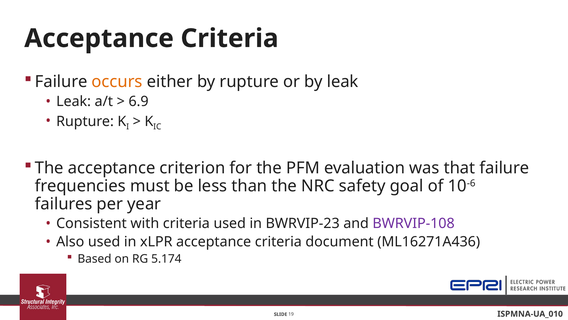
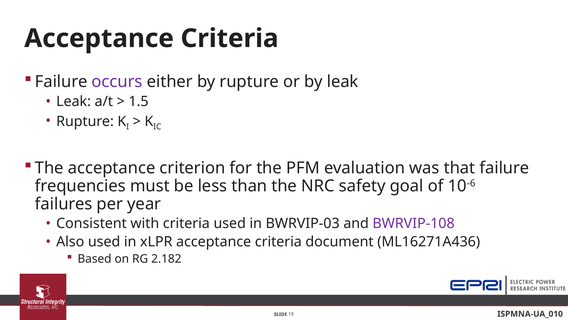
occurs colour: orange -> purple (117, 82)
6.9: 6.9 -> 1.5 (139, 101)
BWRVIP-23: BWRVIP-23 -> BWRVIP-03 (303, 223)
5.174: 5.174 -> 2.182 (166, 259)
